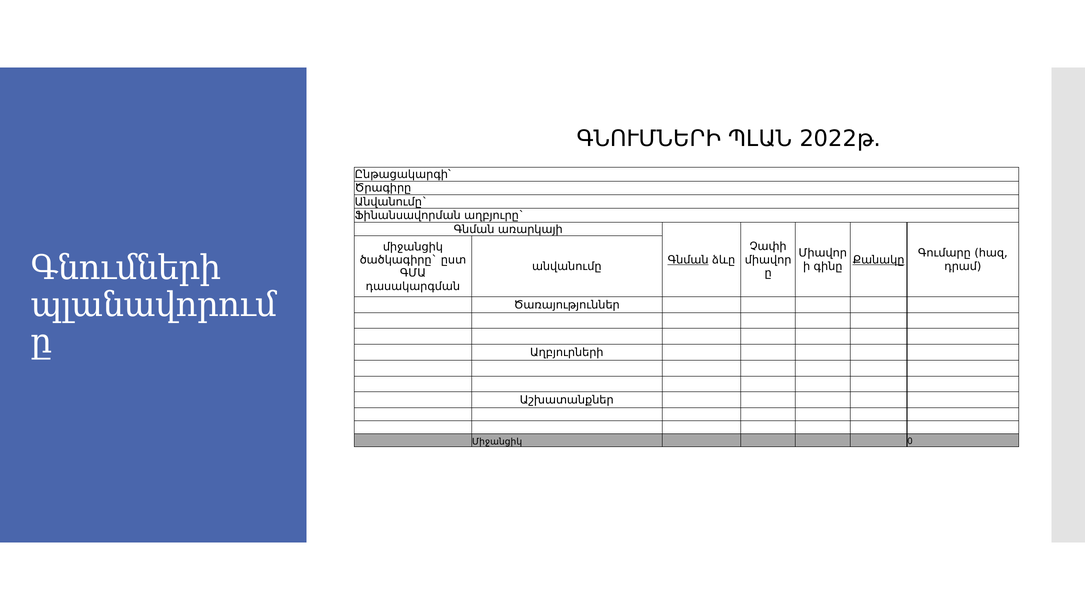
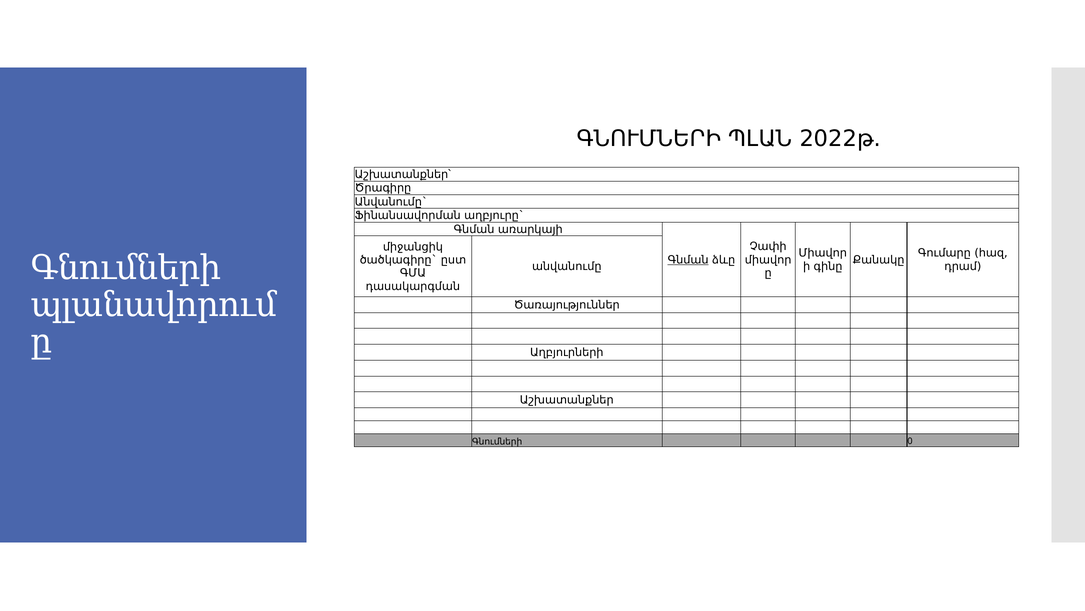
Ընթացակարգի՝: Ընթացակարգի՝ -> Աշխատանքներ՝ (403, 174)
Քանակը underline: present -> none (879, 259)
Միջանցիկ: Միջանցիկ -> Գնումների (497, 441)
